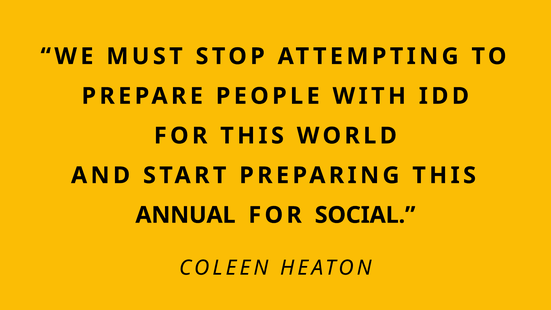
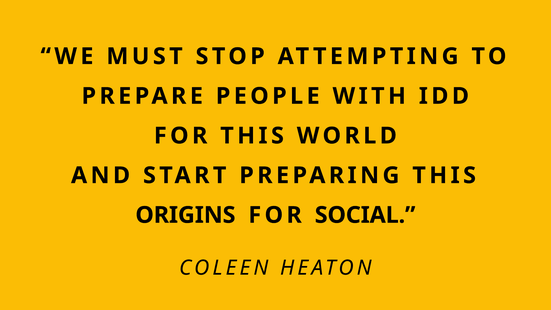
ANNUAL: ANNUAL -> ORIGINS (185, 215)
